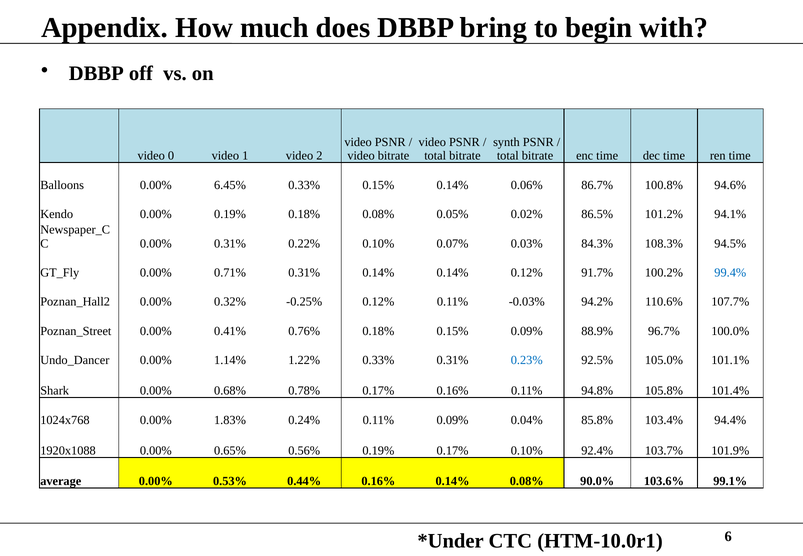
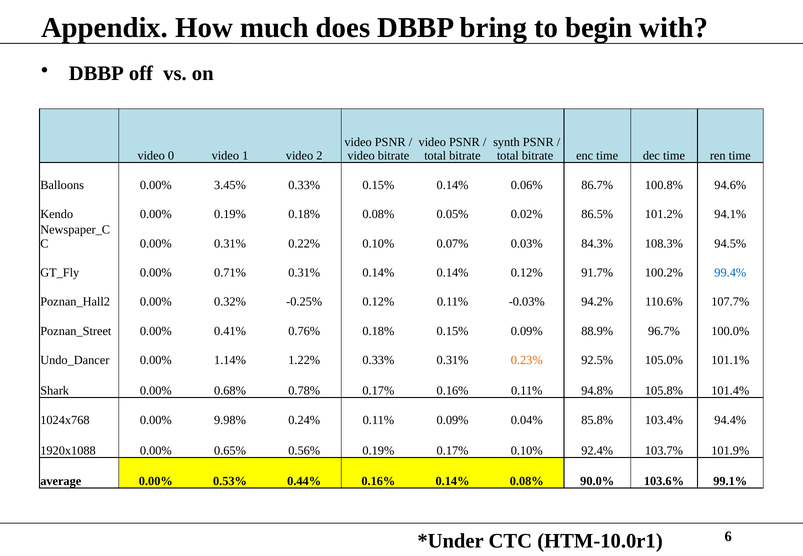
6.45%: 6.45% -> 3.45% (230, 185)
0.23% colour: blue -> orange (527, 360)
1.83%: 1.83% -> 9.98% (230, 420)
